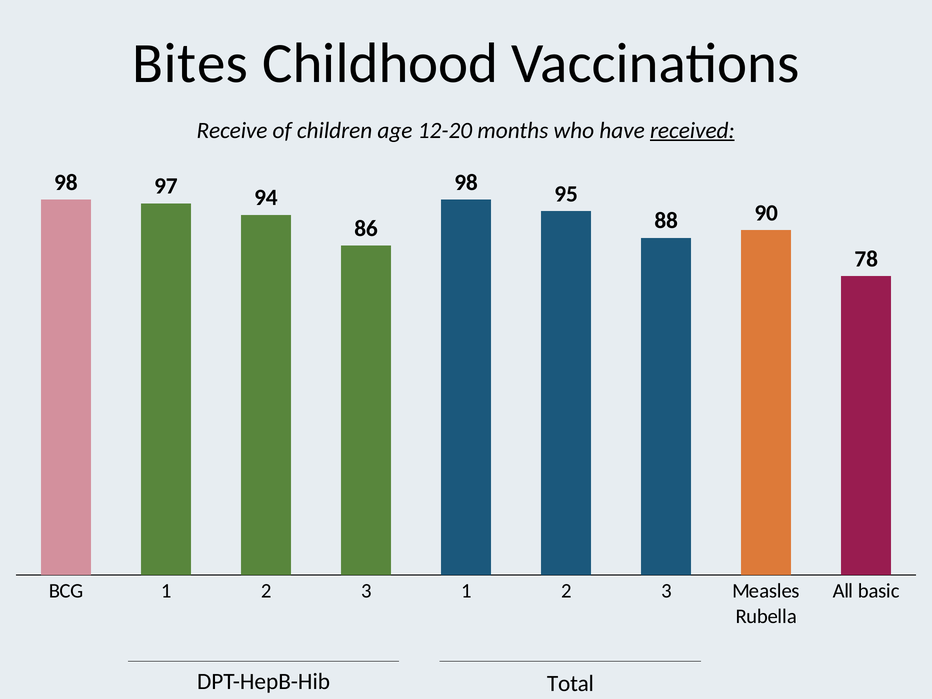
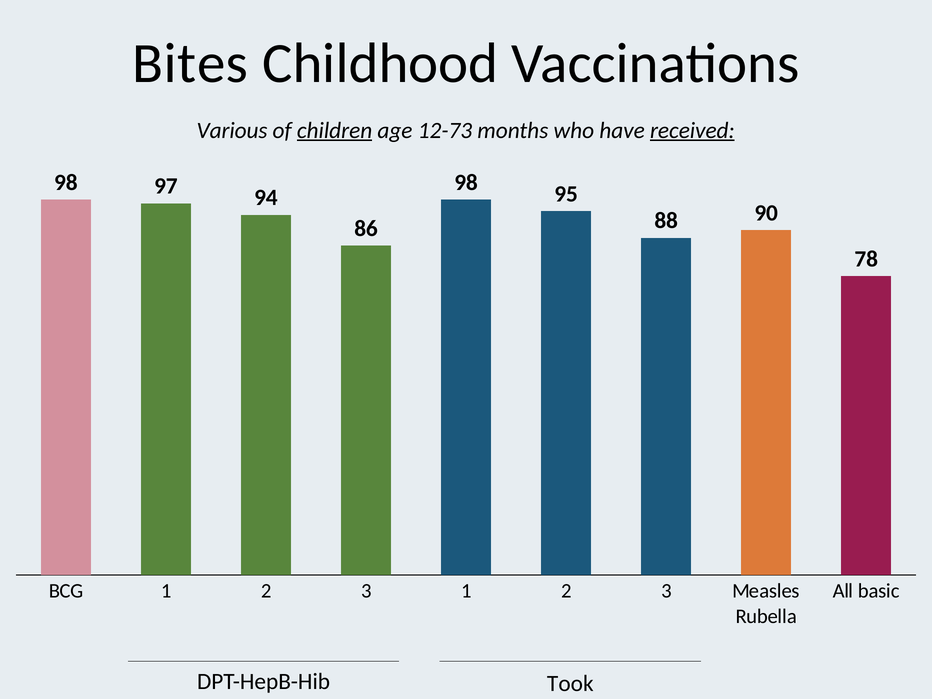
Receive: Receive -> Various (232, 130)
children underline: none -> present (335, 130)
12-20: 12-20 -> 12-73 (445, 130)
Total: Total -> Took (570, 683)
